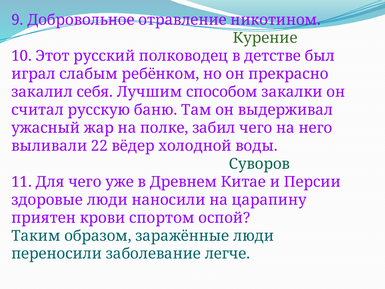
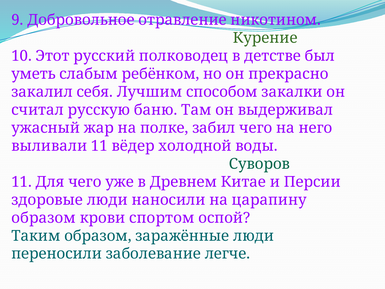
играл: играл -> уметь (33, 74)
выливали 22: 22 -> 11 (99, 146)
приятен: приятен -> образом (44, 218)
